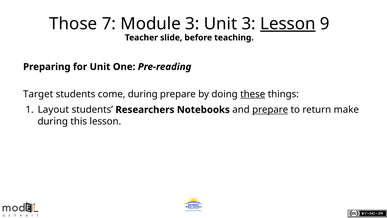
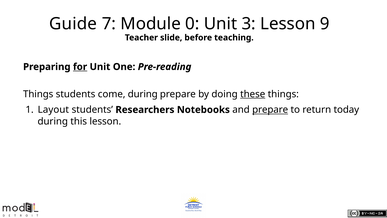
Those: Those -> Guide (73, 24)
Module 3: 3 -> 0 (192, 24)
Lesson underline: present -> none (288, 24)
for underline: none -> present (80, 67)
Target: Target -> Things (38, 94)
make: make -> today (346, 110)
